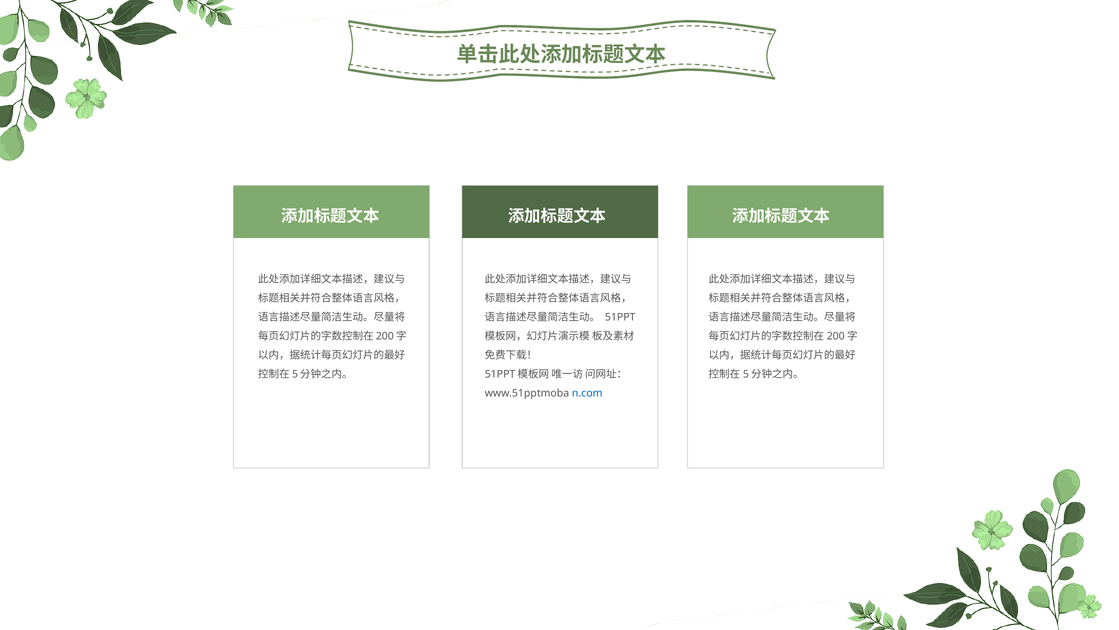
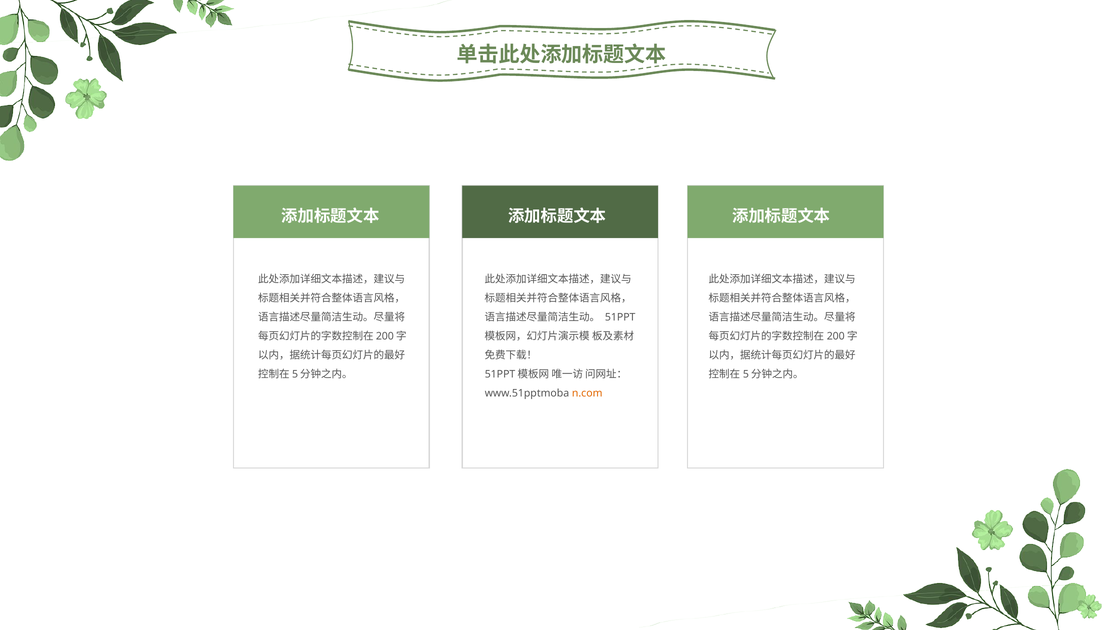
n.com colour: blue -> orange (587, 393)
